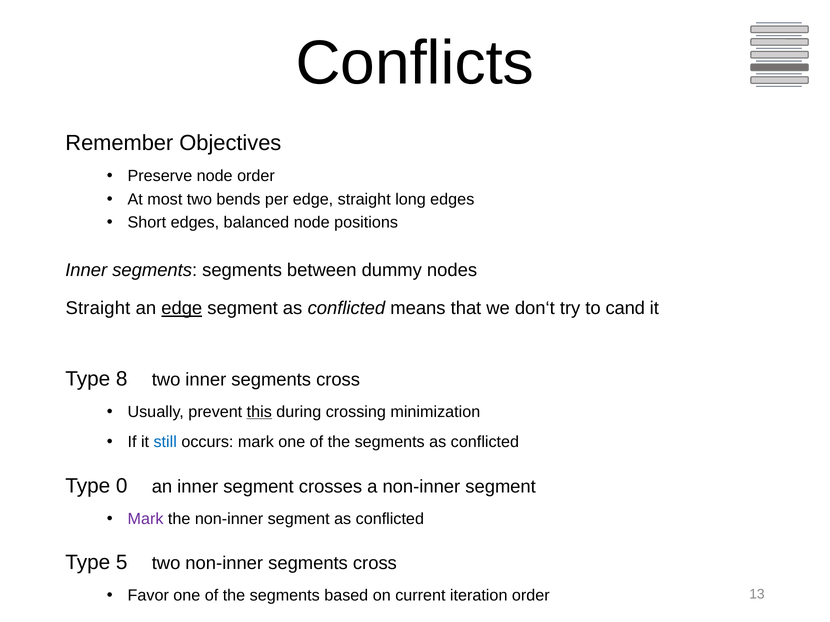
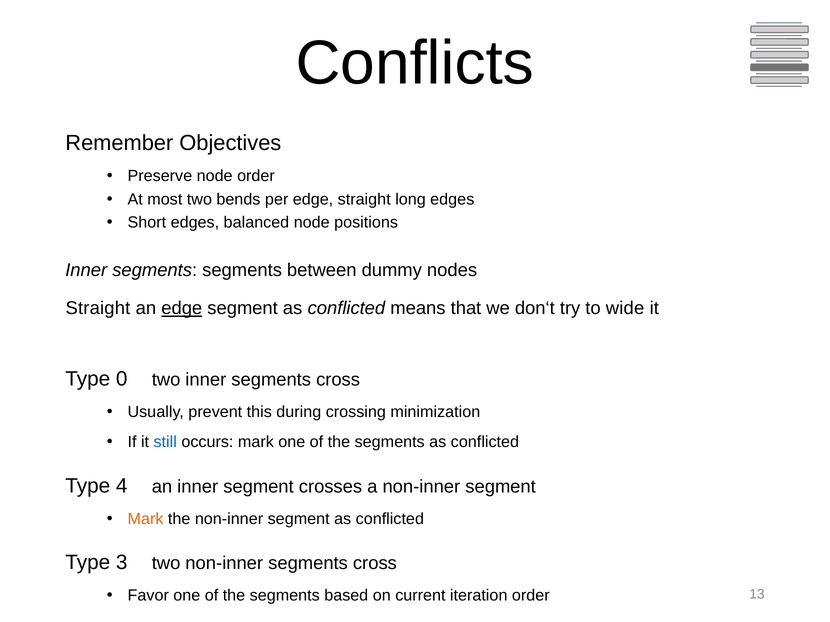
cand: cand -> wide (625, 309)
8: 8 -> 0 (122, 379)
this underline: present -> none (259, 412)
0: 0 -> 4 (122, 486)
Mark colour: purple -> orange (146, 519)
5: 5 -> 3 (122, 563)
